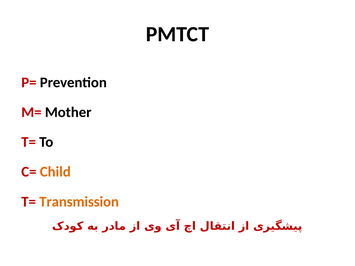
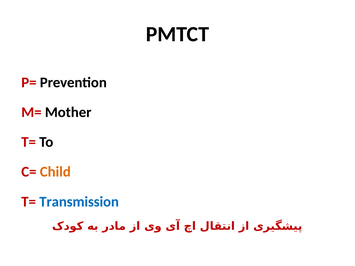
Transmission colour: orange -> blue (79, 202)
